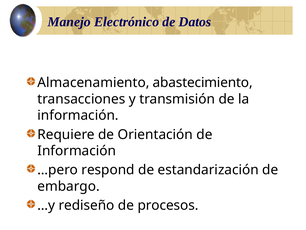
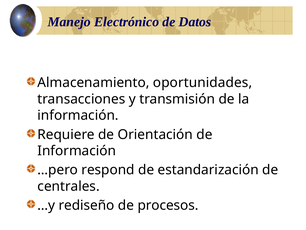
abastecimiento: abastecimiento -> oportunidades (203, 83)
embargo: embargo -> centrales (69, 186)
